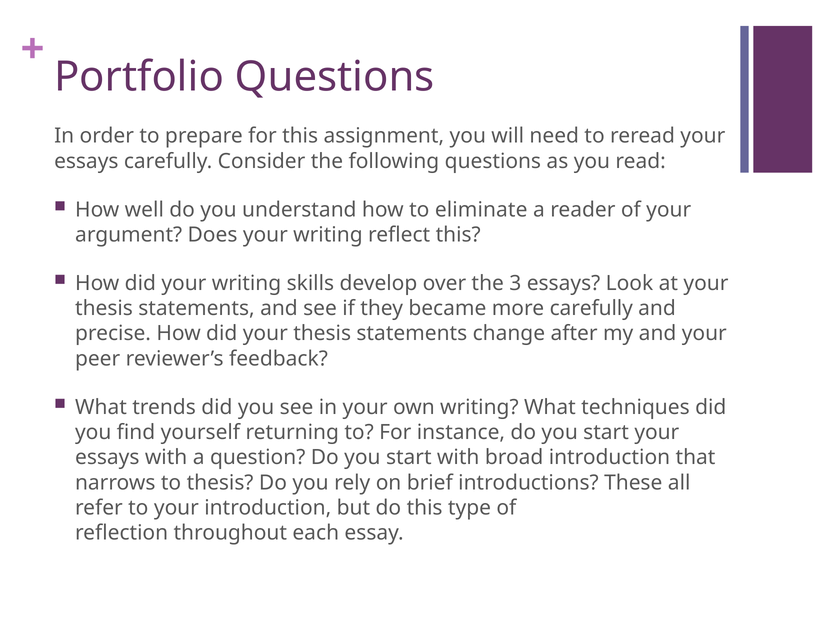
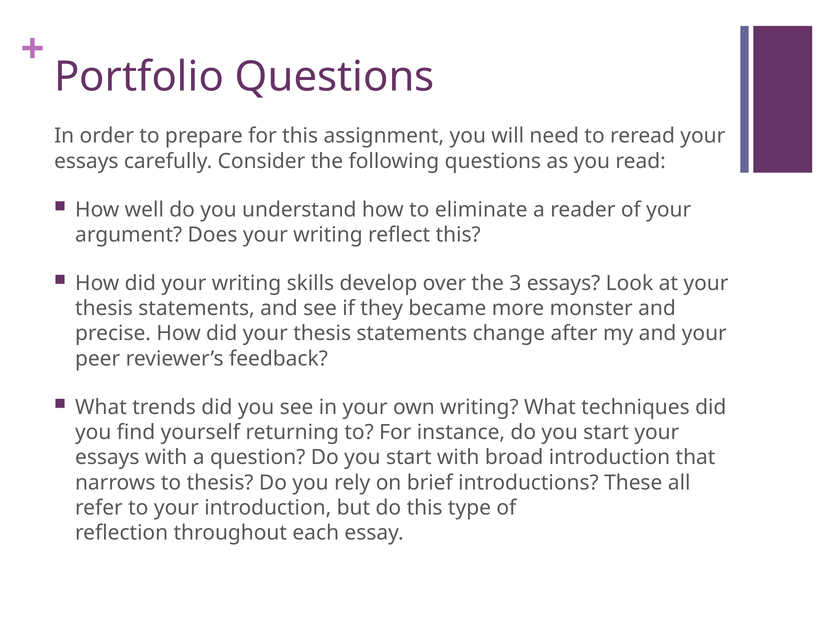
more carefully: carefully -> monster (591, 308)
